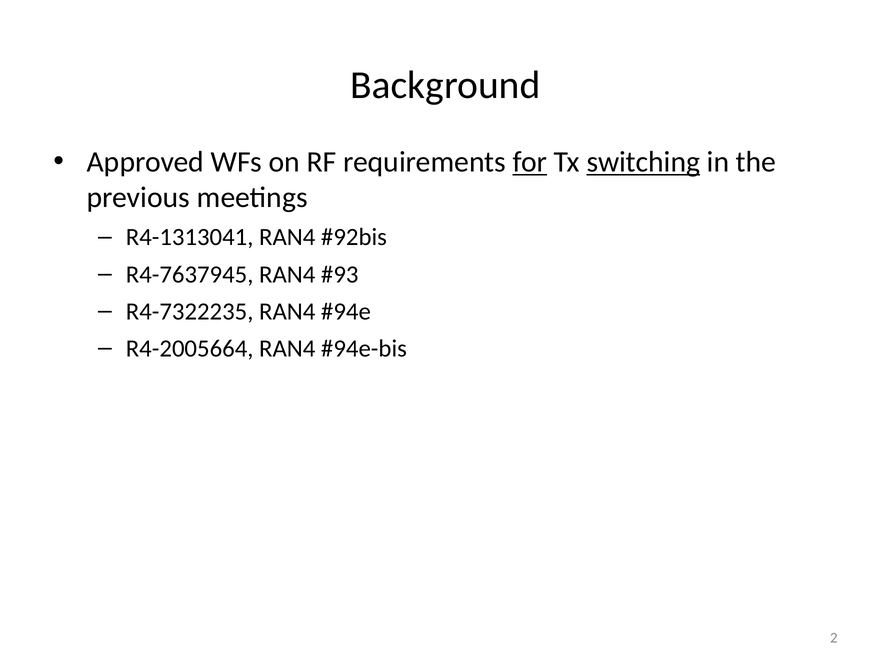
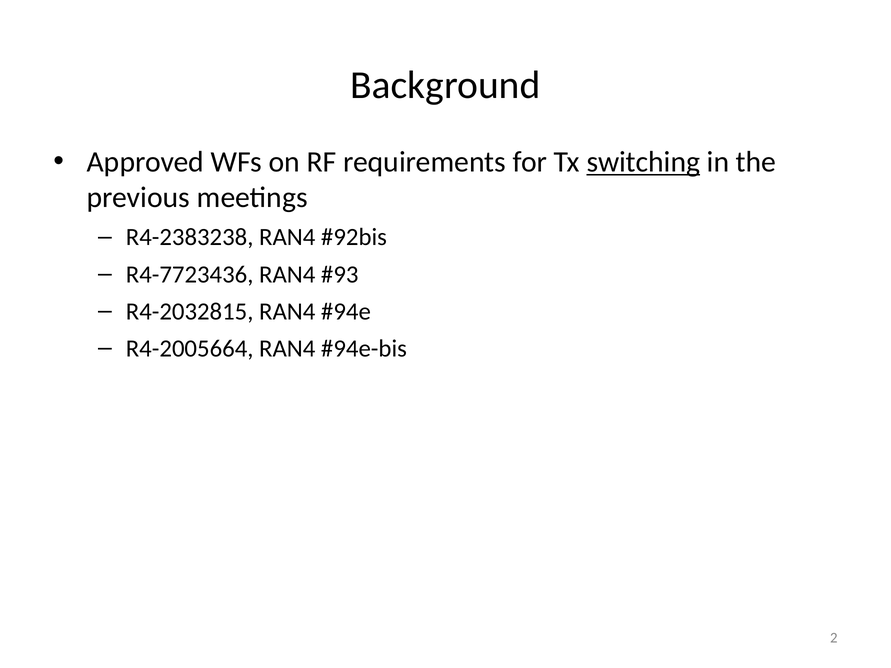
for underline: present -> none (530, 162)
R4-1313041: R4-1313041 -> R4-2383238 (190, 237)
R4-7637945: R4-7637945 -> R4-7723436 (190, 275)
R4-7322235: R4-7322235 -> R4-2032815 (190, 312)
